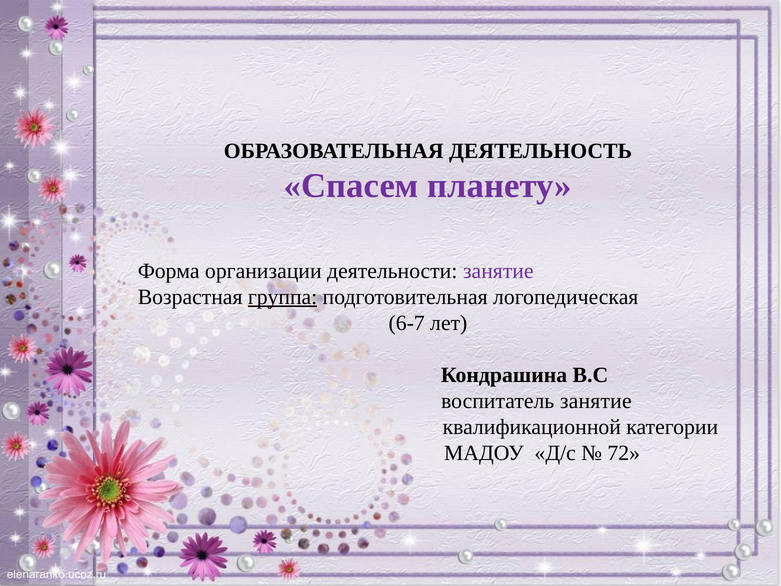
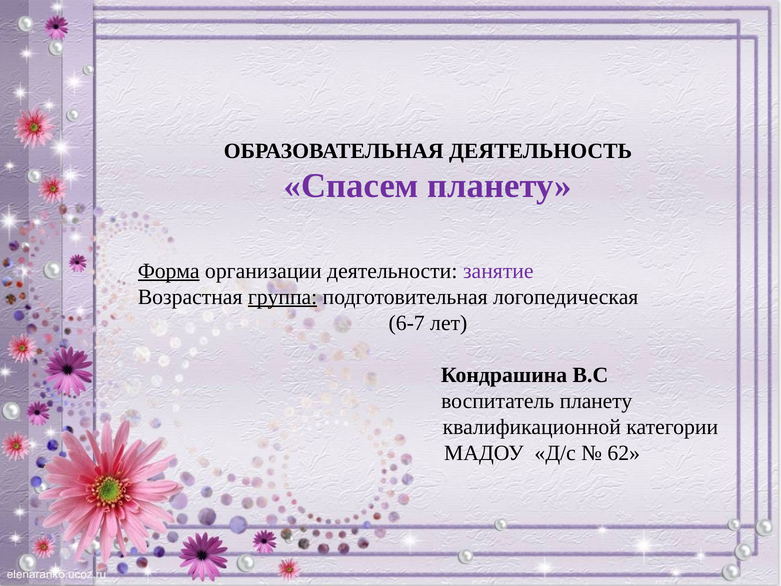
Форма underline: none -> present (169, 271)
воспитатель занятие: занятие -> планету (596, 401)
72: 72 -> 62 (624, 453)
